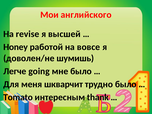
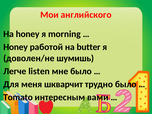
На revise: revise -> honey (28, 34)
высшей: высшей -> morning (64, 34)
вовсе: вовсе -> butter (89, 47)
going: going -> listen (39, 71)
thank: thank -> вами (98, 97)
